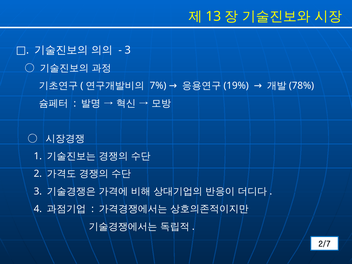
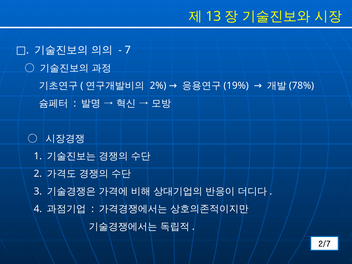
3: 3 -> 7 (128, 50)
7%: 7% -> 2% (158, 86)
